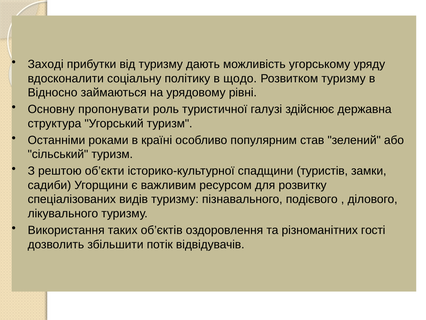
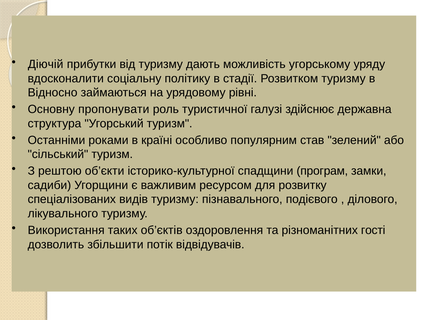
Заході: Заході -> Діючій (46, 64)
щодо: щодо -> стадії (240, 78)
туристів: туристів -> програм (322, 171)
